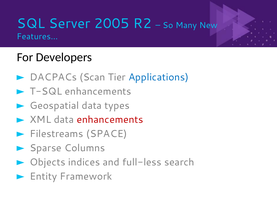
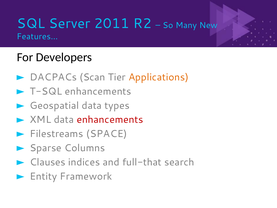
2005: 2005 -> 2011 (112, 24)
Applications colour: blue -> orange (159, 77)
Objects: Objects -> Clauses (48, 162)
full-less: full-less -> full-that (142, 162)
